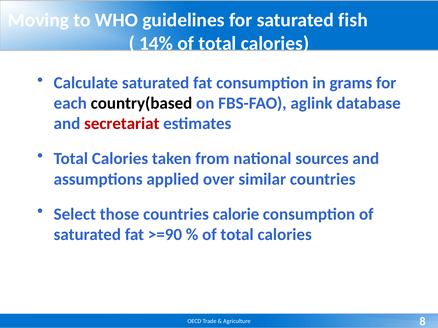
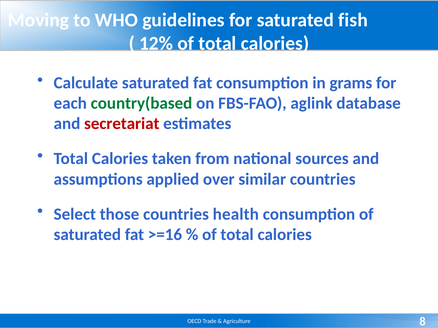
14%: 14% -> 12% (156, 43)
country(based colour: black -> green (141, 103)
calorie: calorie -> health (236, 214)
>=90: >=90 -> >=16 (165, 235)
